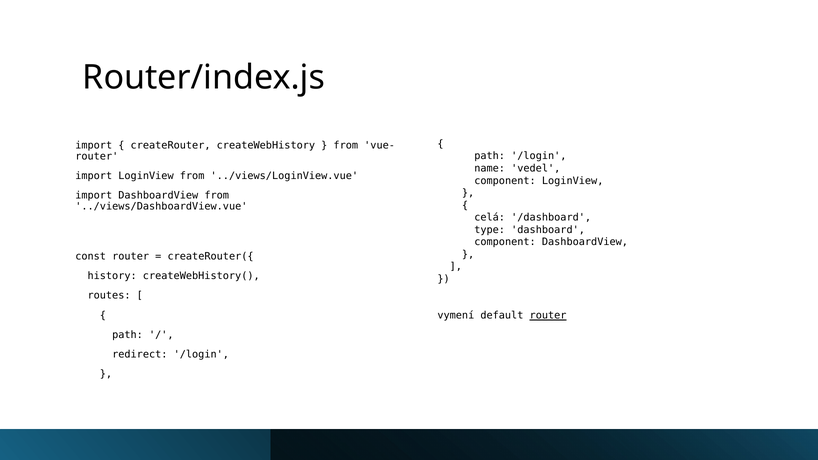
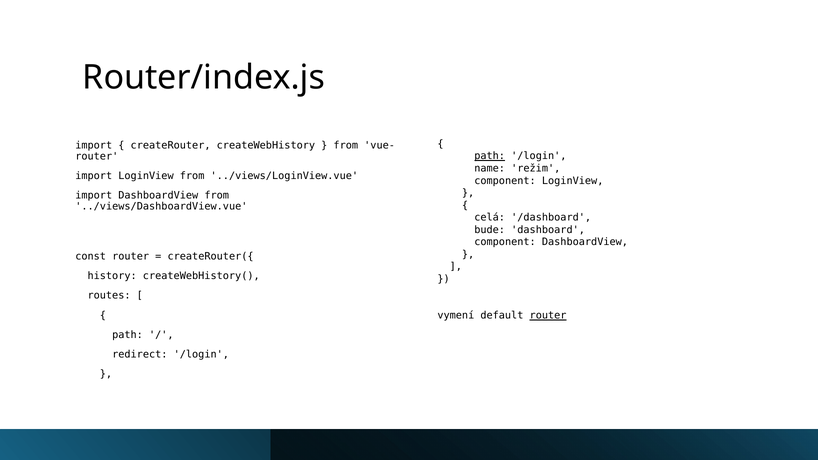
path underline: none -> present (490, 156)
vedel: vedel -> režim (536, 168)
type: type -> bude (490, 230)
